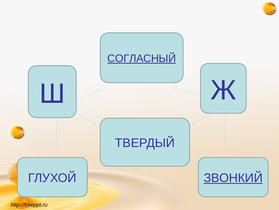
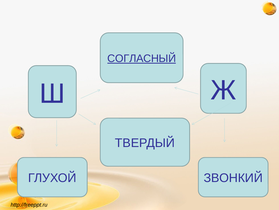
ЗВОНКИЙ underline: present -> none (233, 177)
